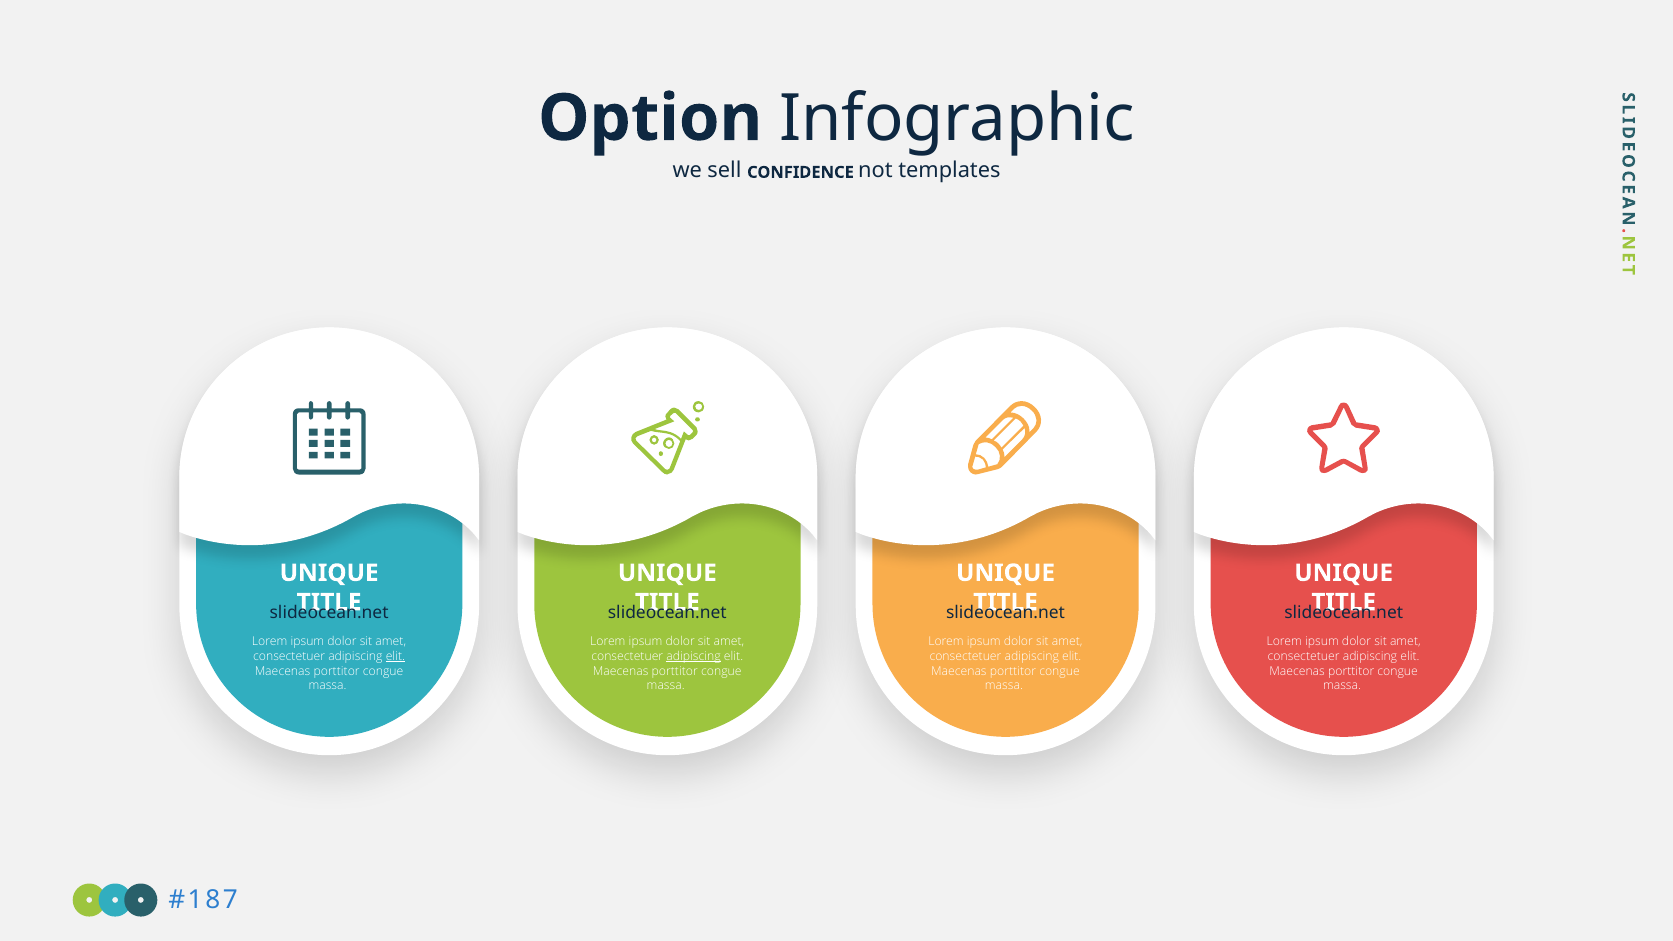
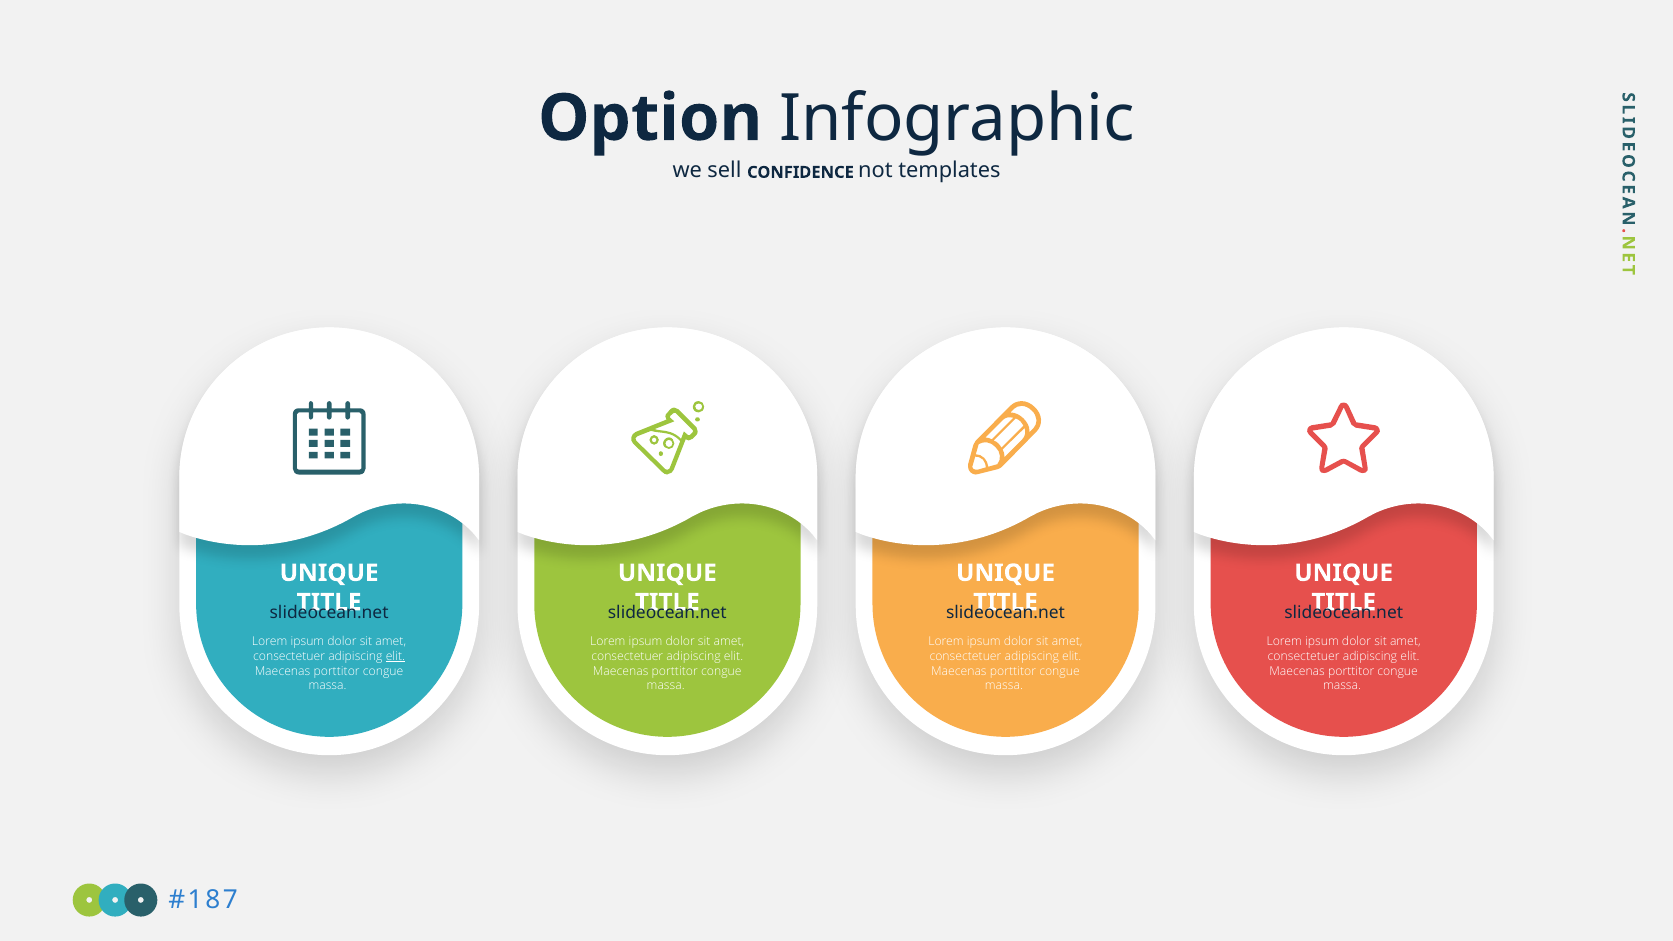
adipiscing underline: present -> none (694, 657)
